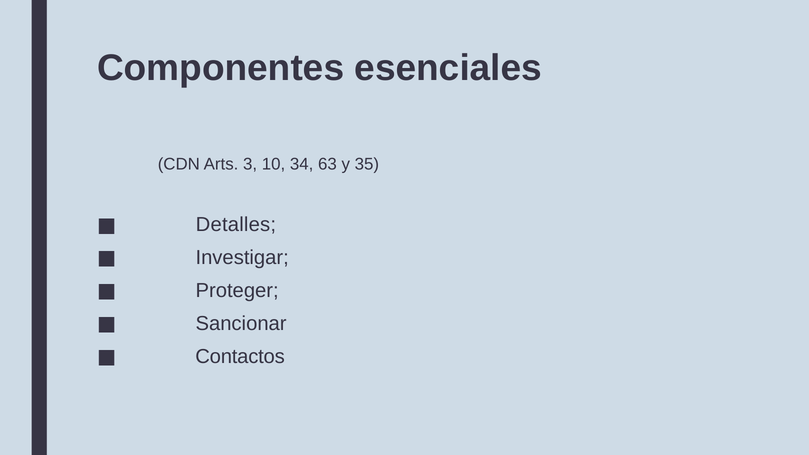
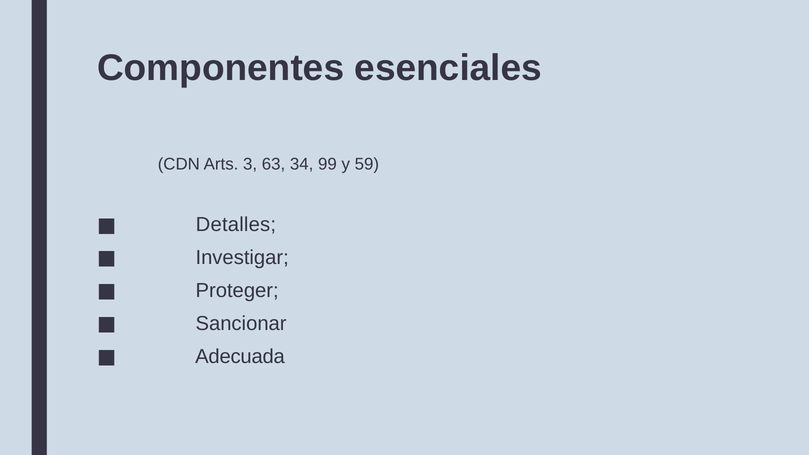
10: 10 -> 63 (273, 164)
63: 63 -> 99 (327, 164)
35: 35 -> 59 (367, 164)
Contactos: Contactos -> Adecuada (240, 356)
